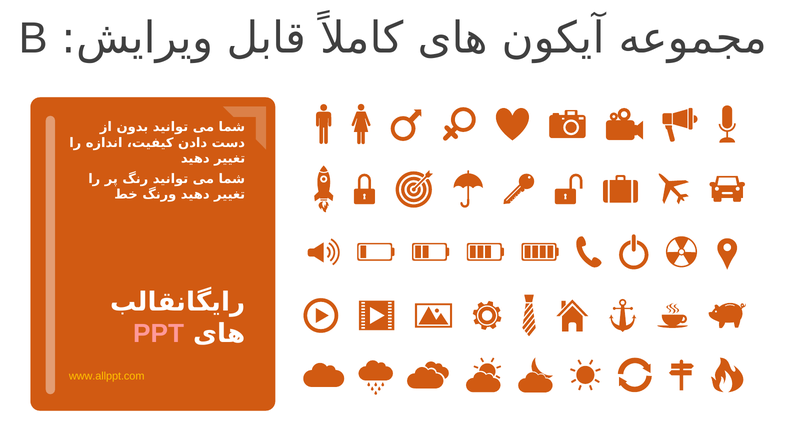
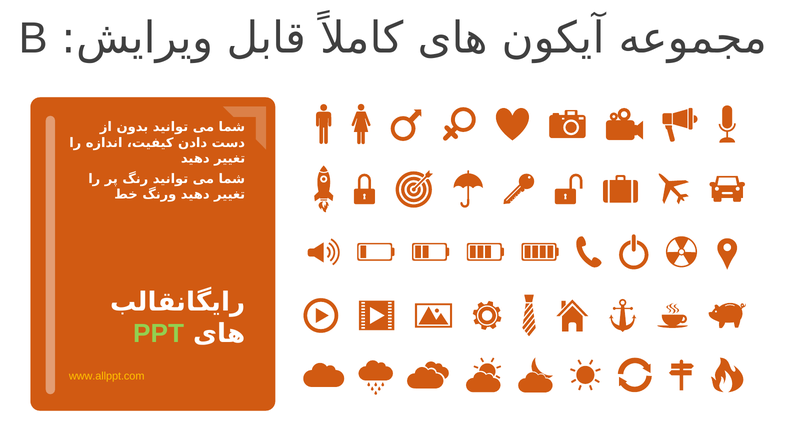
PPT colour: pink -> light green (159, 334)
